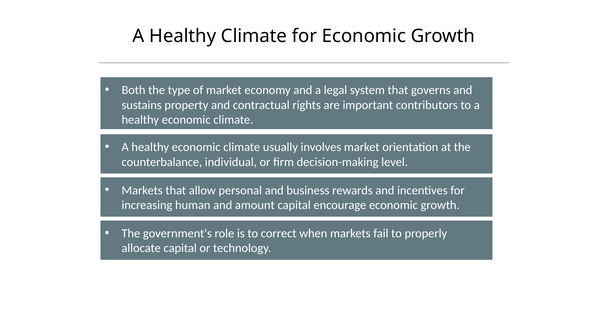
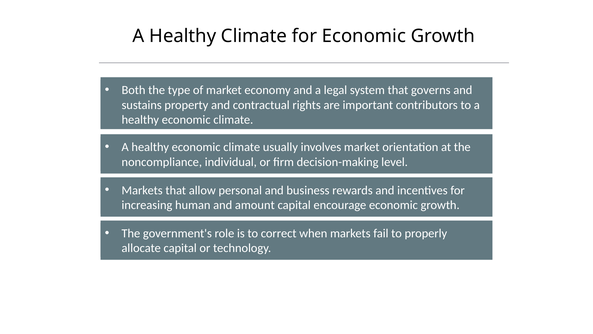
counterbalance: counterbalance -> noncompliance (162, 162)
